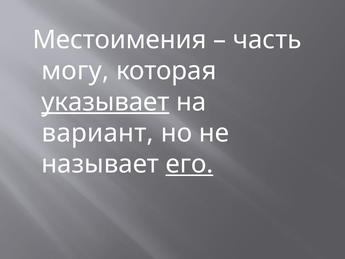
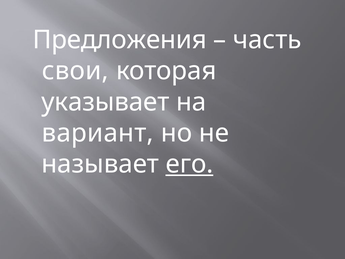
Местоимения: Местоимения -> Предложения (120, 40)
могу: могу -> свои (75, 71)
указывает underline: present -> none (105, 102)
